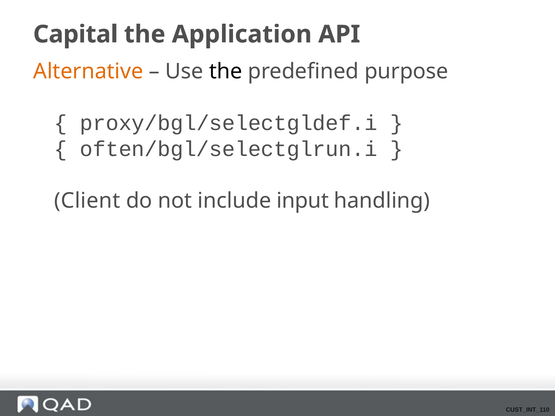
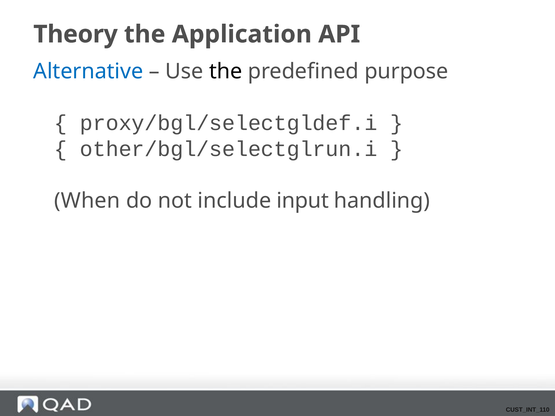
Capital: Capital -> Theory (76, 34)
Alternative colour: orange -> blue (88, 71)
often/bgl/selectglrun.i: often/bgl/selectglrun.i -> other/bgl/selectglrun.i (229, 149)
Client: Client -> When (87, 201)
